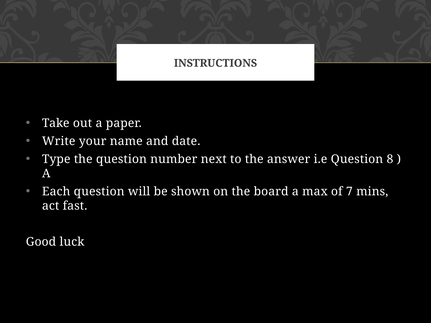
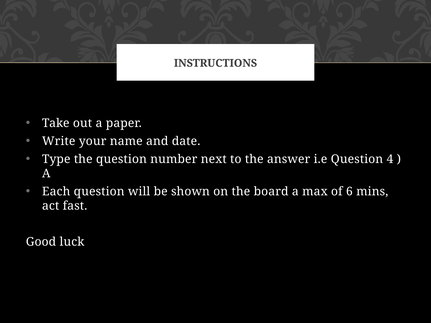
8: 8 -> 4 (390, 159)
7: 7 -> 6 (349, 192)
